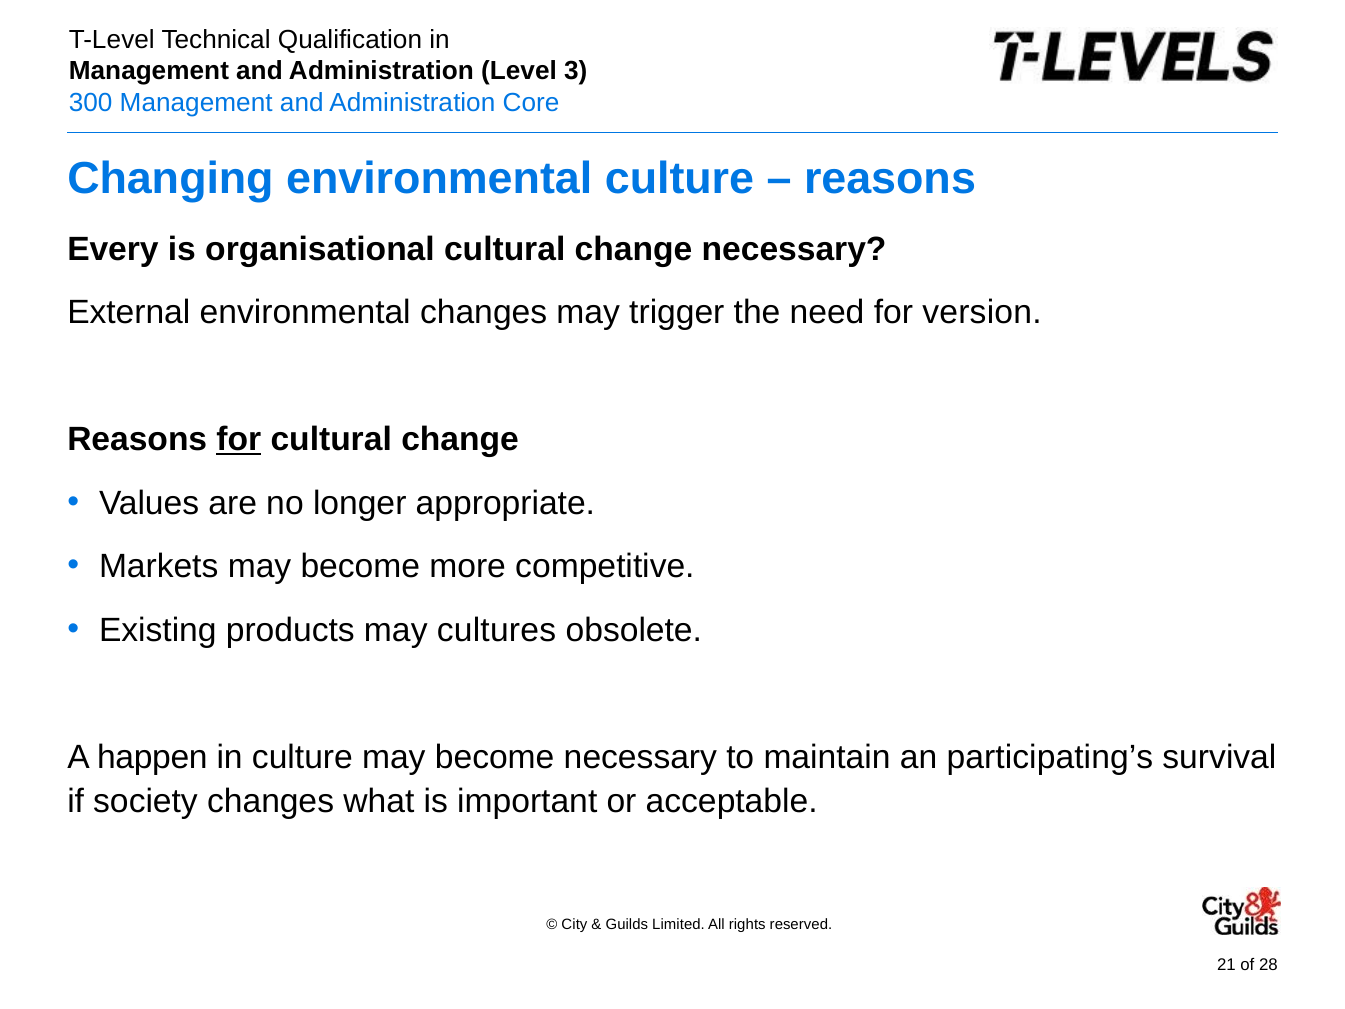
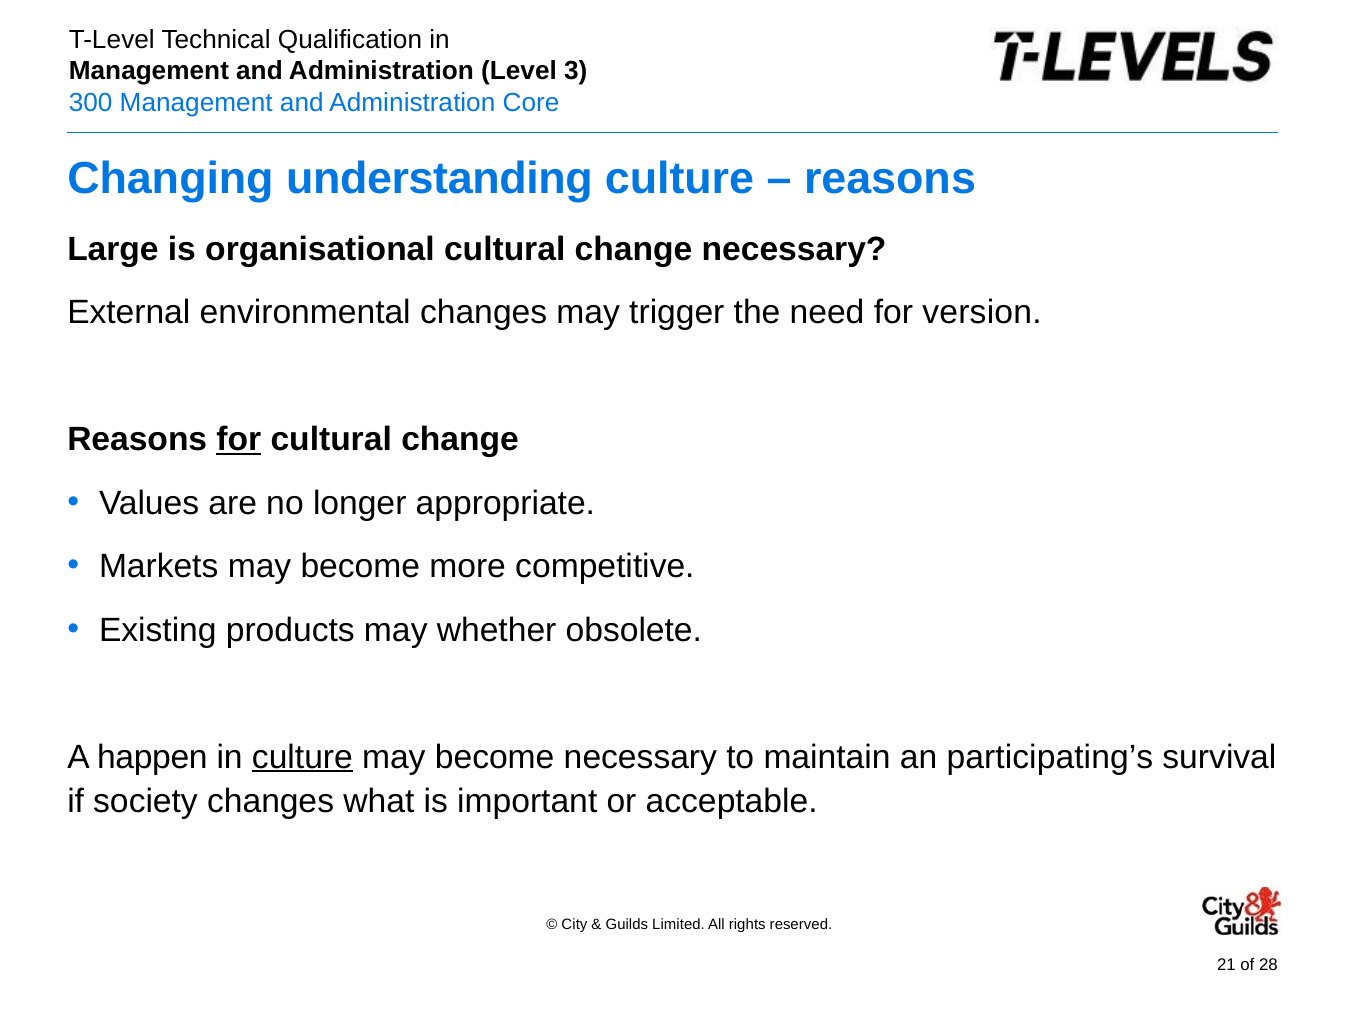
Changing environmental: environmental -> understanding (439, 178)
Every: Every -> Large (113, 249)
cultures: cultures -> whether (497, 630)
culture underline: none -> present (302, 757)
